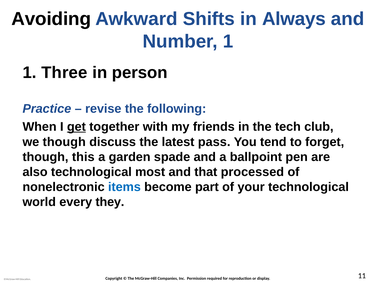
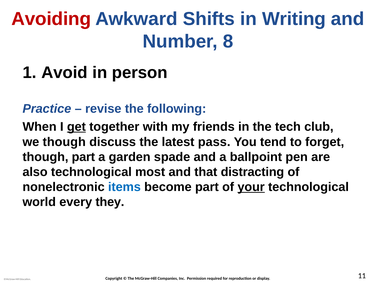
Avoiding colour: black -> red (51, 19)
Always: Always -> Writing (294, 19)
Number 1: 1 -> 8 (228, 41)
Three: Three -> Avoid (64, 73)
though this: this -> part (83, 157)
processed: processed -> distracting (252, 172)
your underline: none -> present (251, 187)
